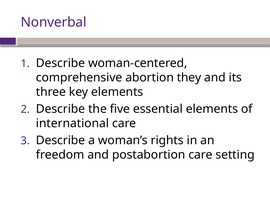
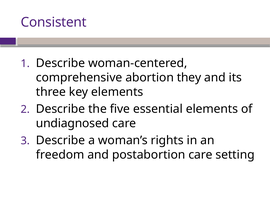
Nonverbal: Nonverbal -> Consistent (54, 22)
international: international -> undiagnosed (72, 124)
